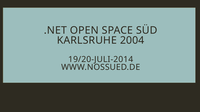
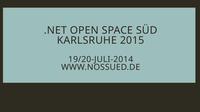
2004: 2004 -> 2015 (132, 40)
